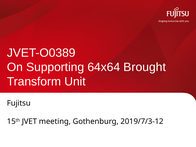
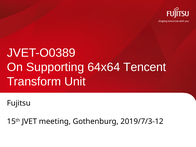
Brought: Brought -> Tencent (145, 67)
